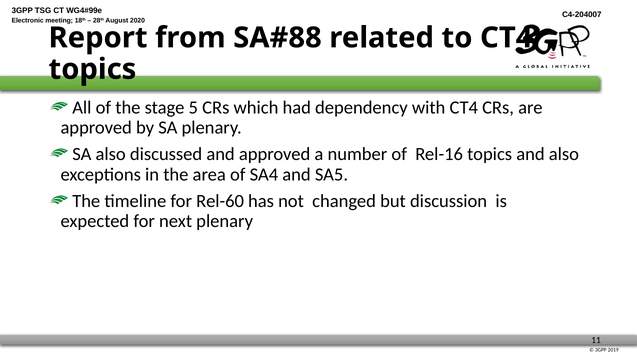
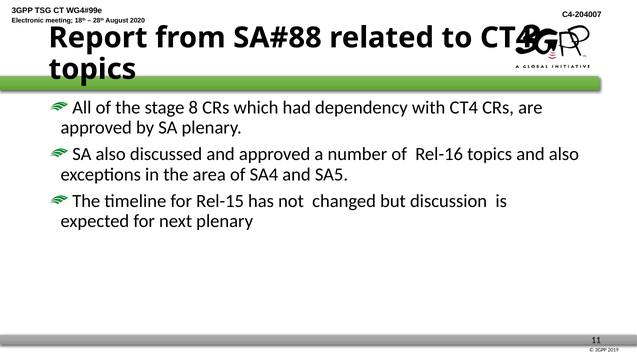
5: 5 -> 8 (193, 108)
Rel-60: Rel-60 -> Rel-15 (220, 201)
